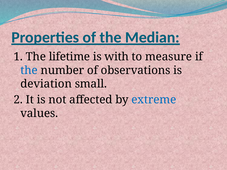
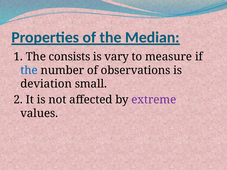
lifetime: lifetime -> consists (69, 57)
with: with -> vary (117, 57)
extreme colour: blue -> purple (154, 100)
